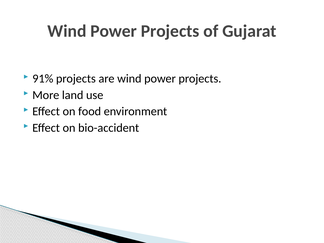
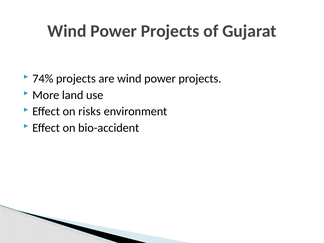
91%: 91% -> 74% (43, 79)
food: food -> risks (90, 111)
